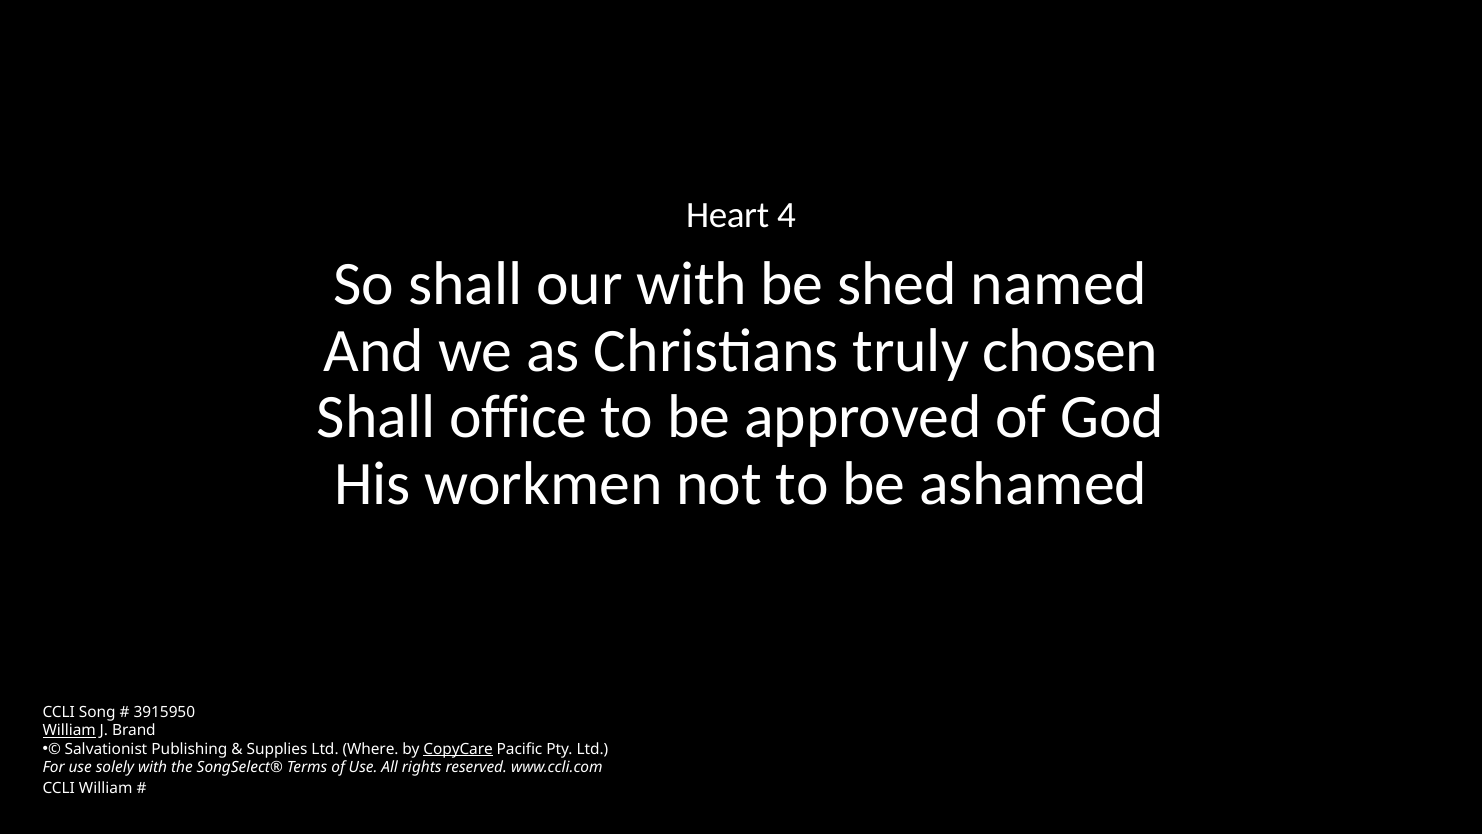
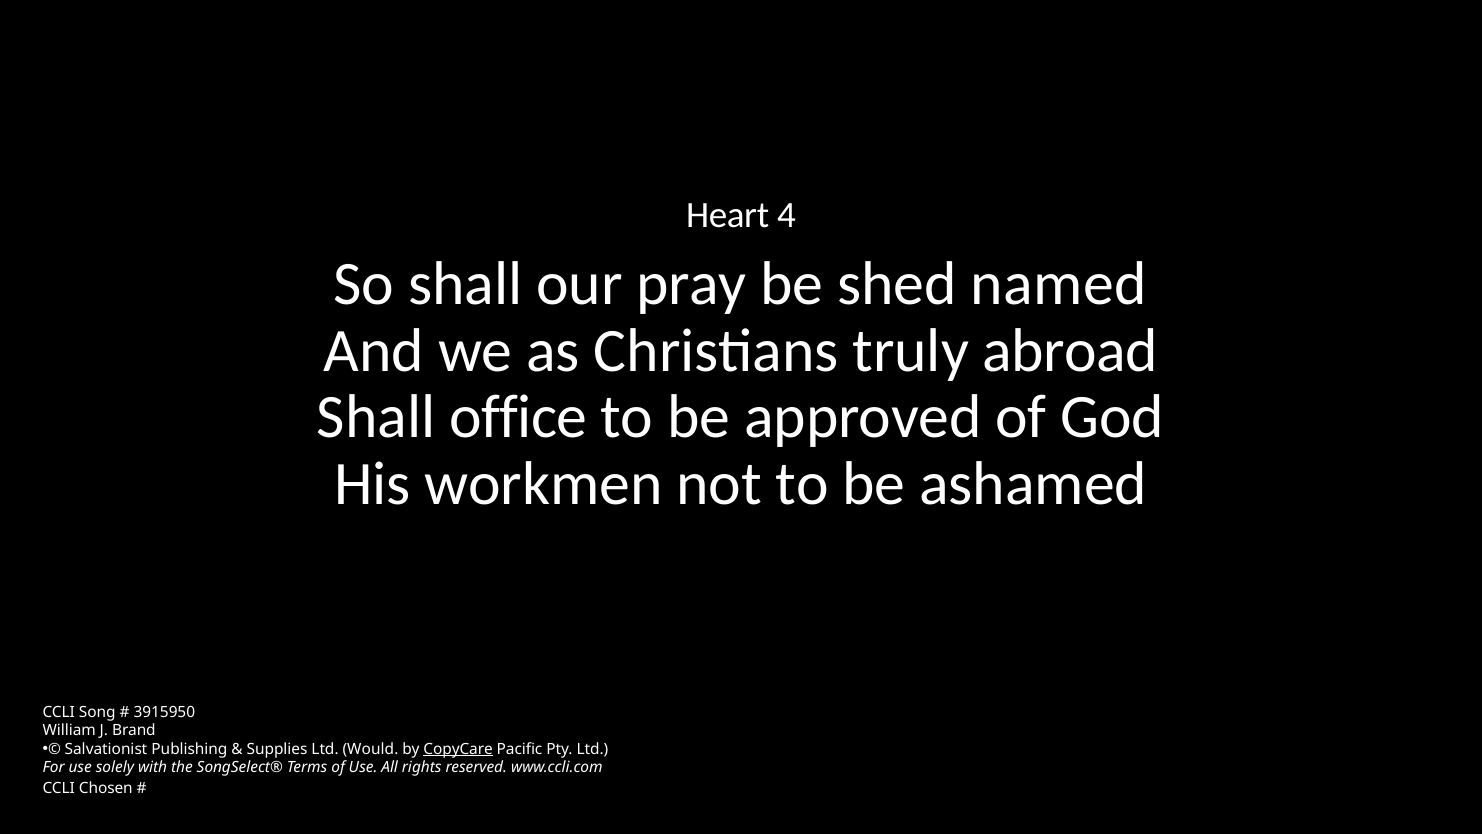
our with: with -> pray (692, 284)
chosen: chosen -> abroad (1070, 351)
William underline: present -> none (69, 730)
Where: Where -> Would (370, 749)
CCLI William: William -> Chosen (106, 788)
